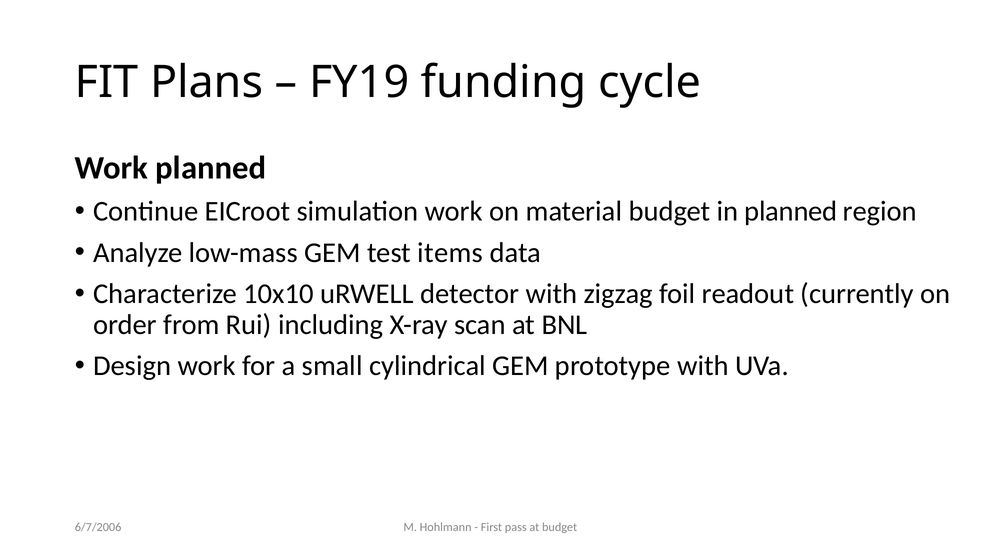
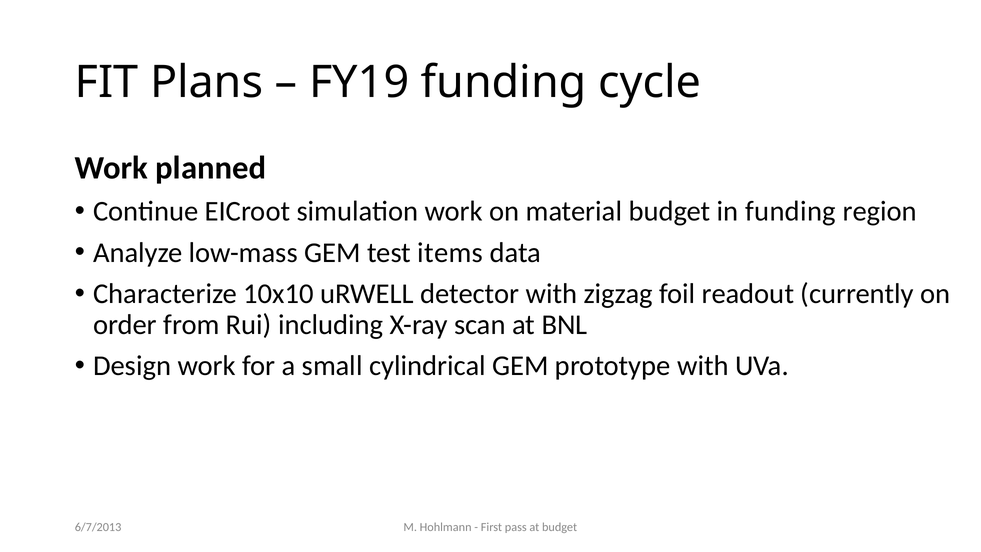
in planned: planned -> funding (791, 211)
6/7/2006: 6/7/2006 -> 6/7/2013 (98, 527)
